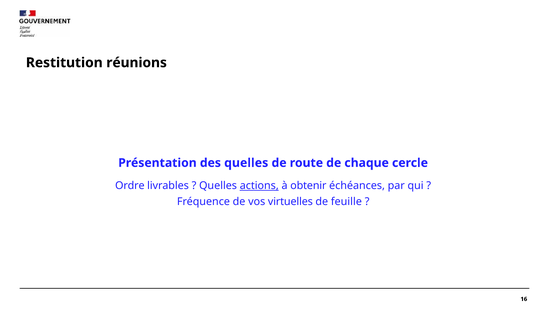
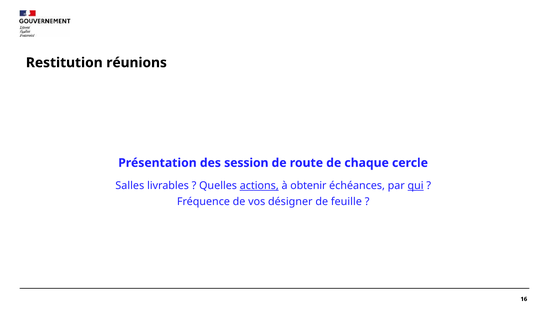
des quelles: quelles -> session (246, 163)
Ordre: Ordre -> Salles (130, 186)
qui underline: none -> present (416, 186)
virtuelles: virtuelles -> désigner (290, 202)
